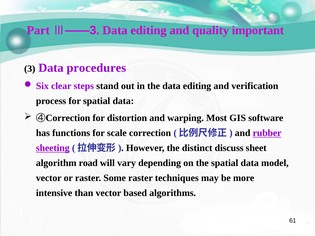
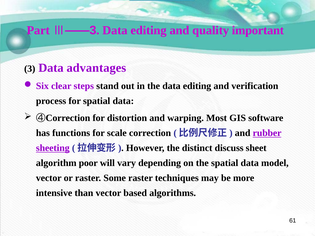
procedures: procedures -> advantages (96, 68)
road: road -> poor (88, 163)
